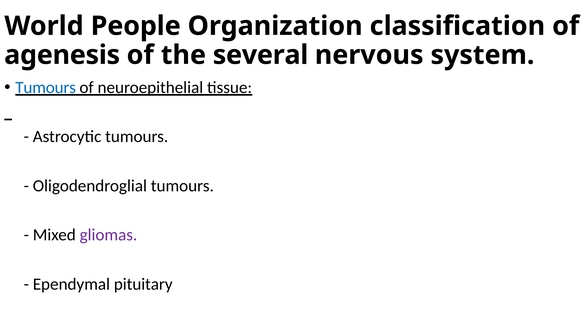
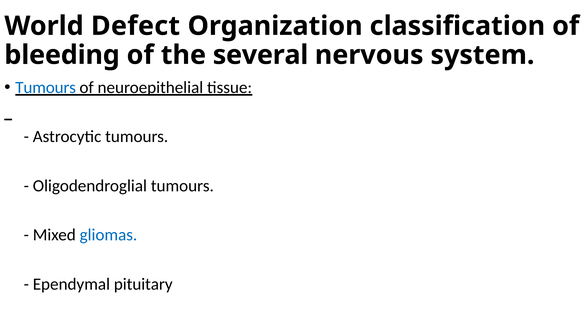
People: People -> Defect (136, 26)
agenesis: agenesis -> bleeding (62, 55)
gliomas colour: purple -> blue (108, 235)
